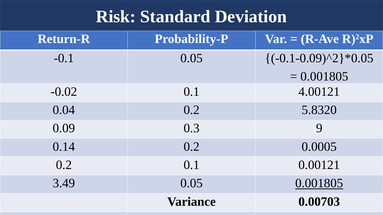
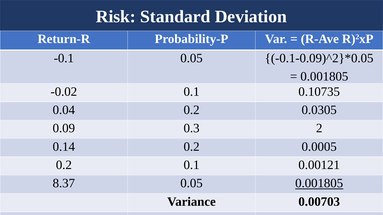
4.00121: 4.00121 -> 0.10735 (319, 92)
5.8320: 5.8320 -> 0.0305 (319, 110)
9: 9 -> 2 (319, 129)
3.49: 3.49 -> 8.37 (64, 184)
